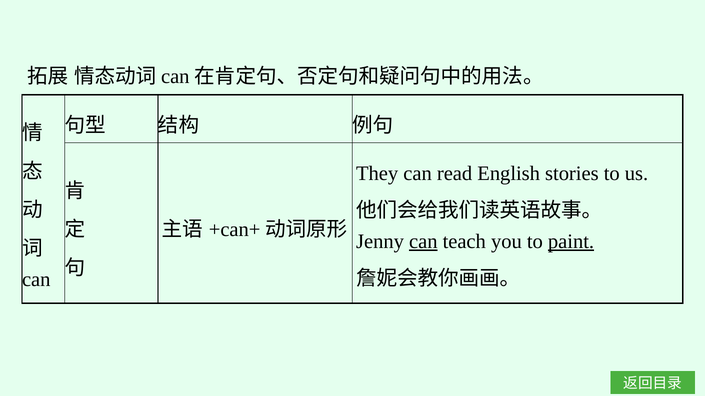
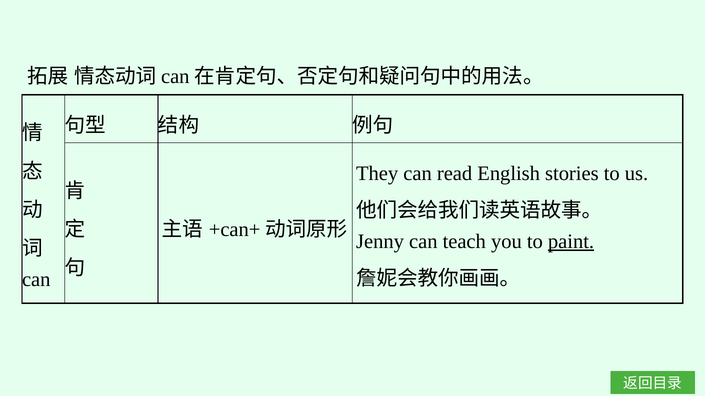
can underline: present -> none (423, 242)
